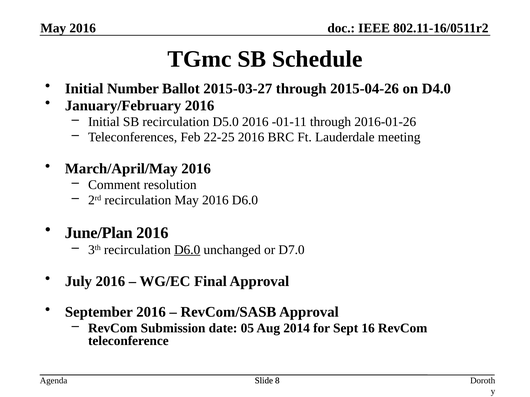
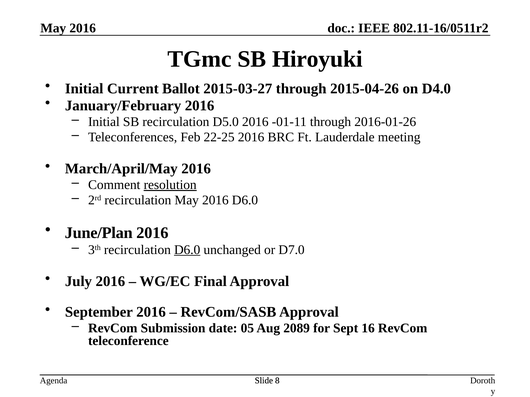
Schedule: Schedule -> Hiroyuki (317, 59)
Number: Number -> Current (133, 89)
resolution underline: none -> present (170, 185)
2014: 2014 -> 2089 (297, 329)
